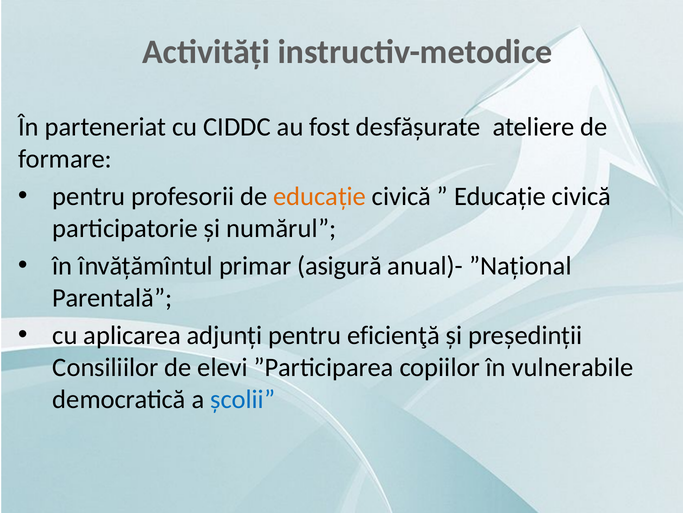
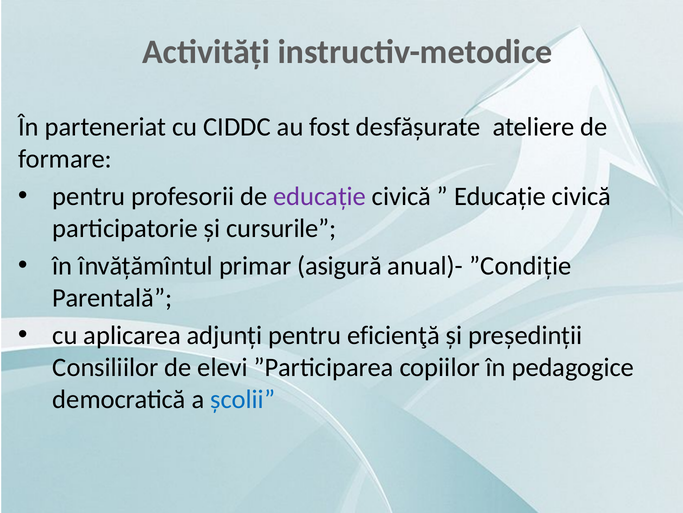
educație colour: orange -> purple (320, 196)
numărul: numărul -> cursurile (281, 228)
”Național: ”Național -> ”Condiție (520, 266)
vulnerabile: vulnerabile -> pedagogice (573, 367)
